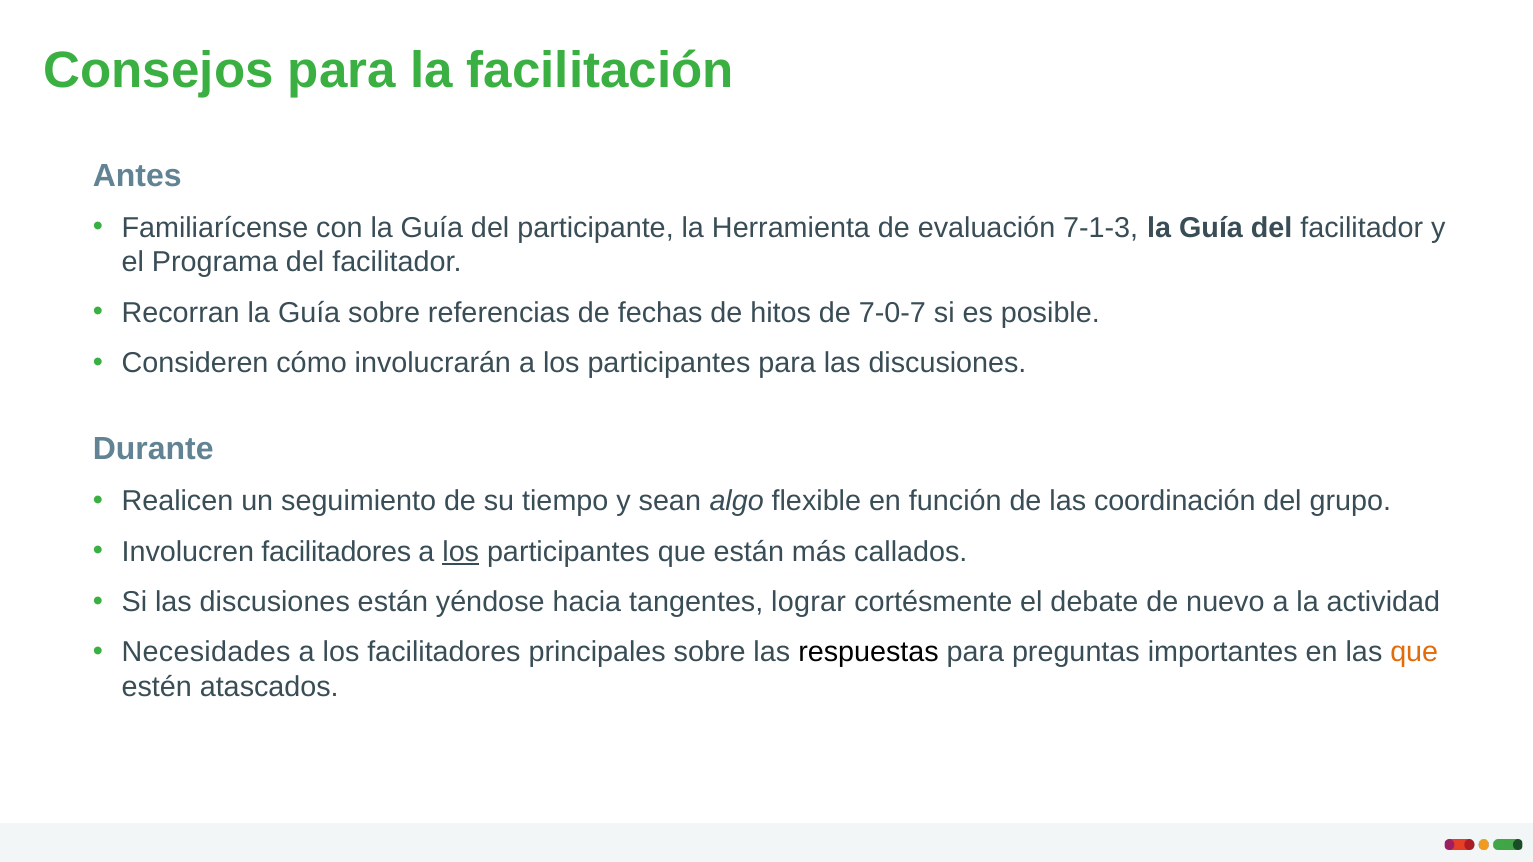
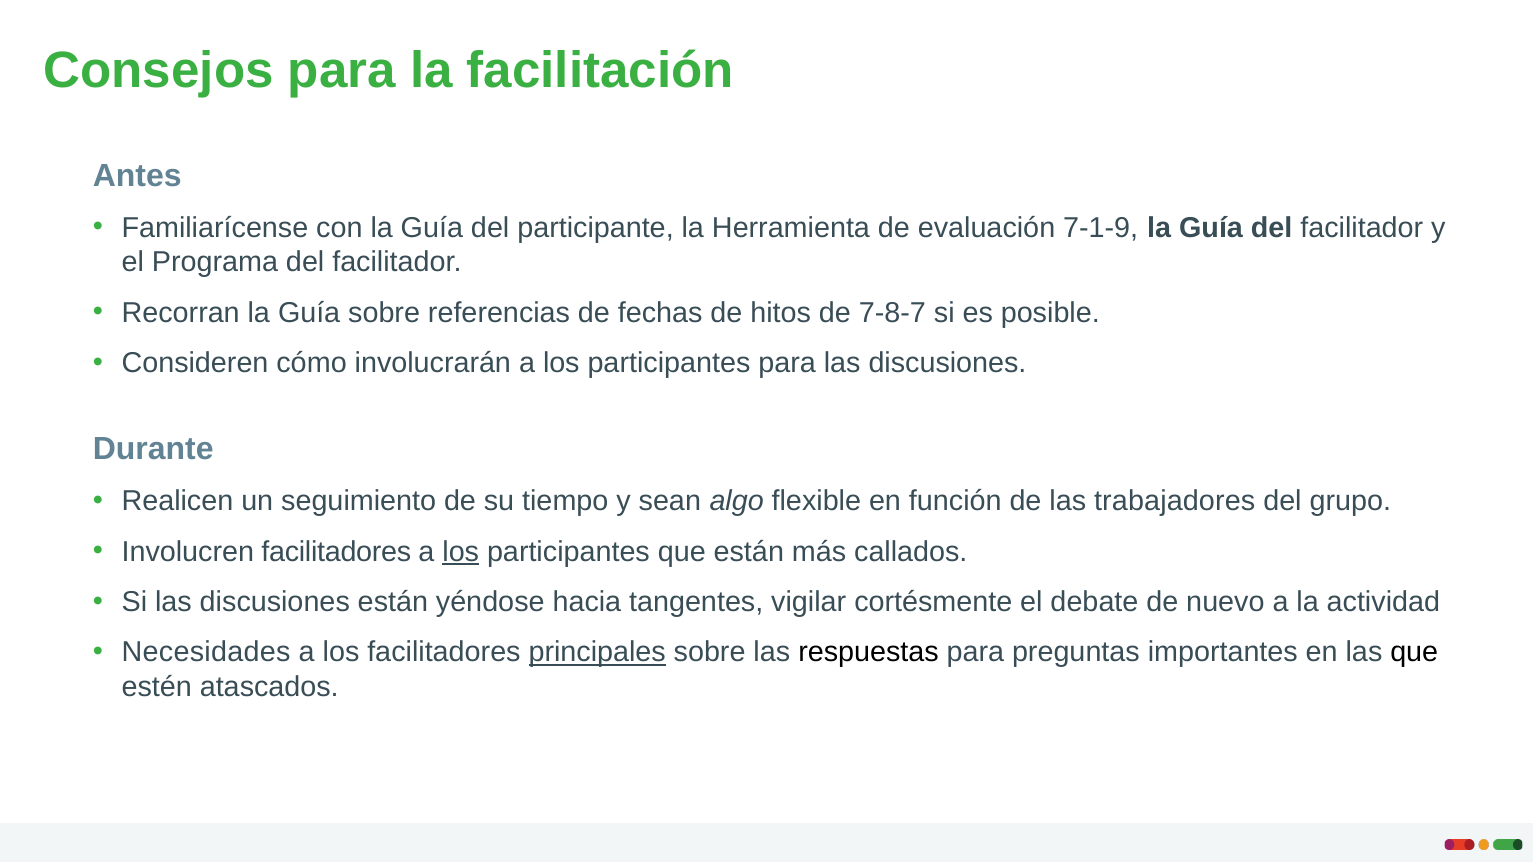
7-1-3: 7-1-3 -> 7-1-9 (1101, 228)
7-0-7: 7-0-7 -> 7-8-7 (892, 313)
coordinación: coordinación -> trabajadores (1175, 501)
lograr: lograr -> vigilar (809, 602)
principales underline: none -> present (597, 653)
que colour: orange -> black (1414, 653)
